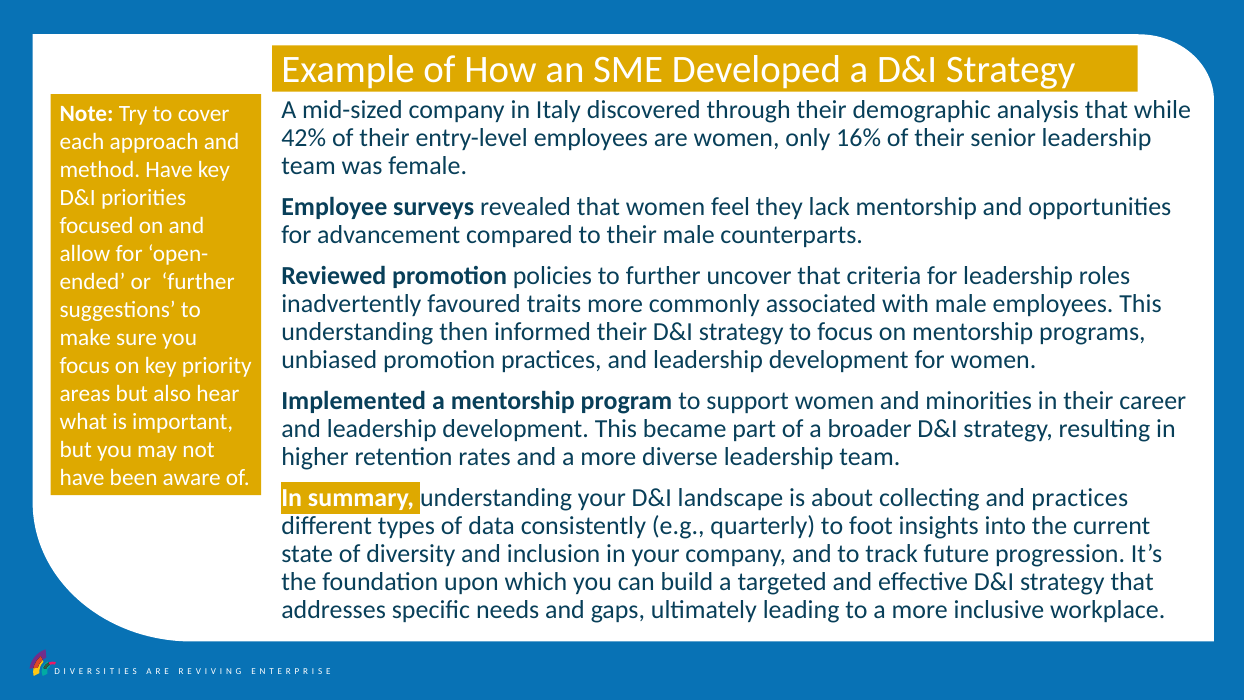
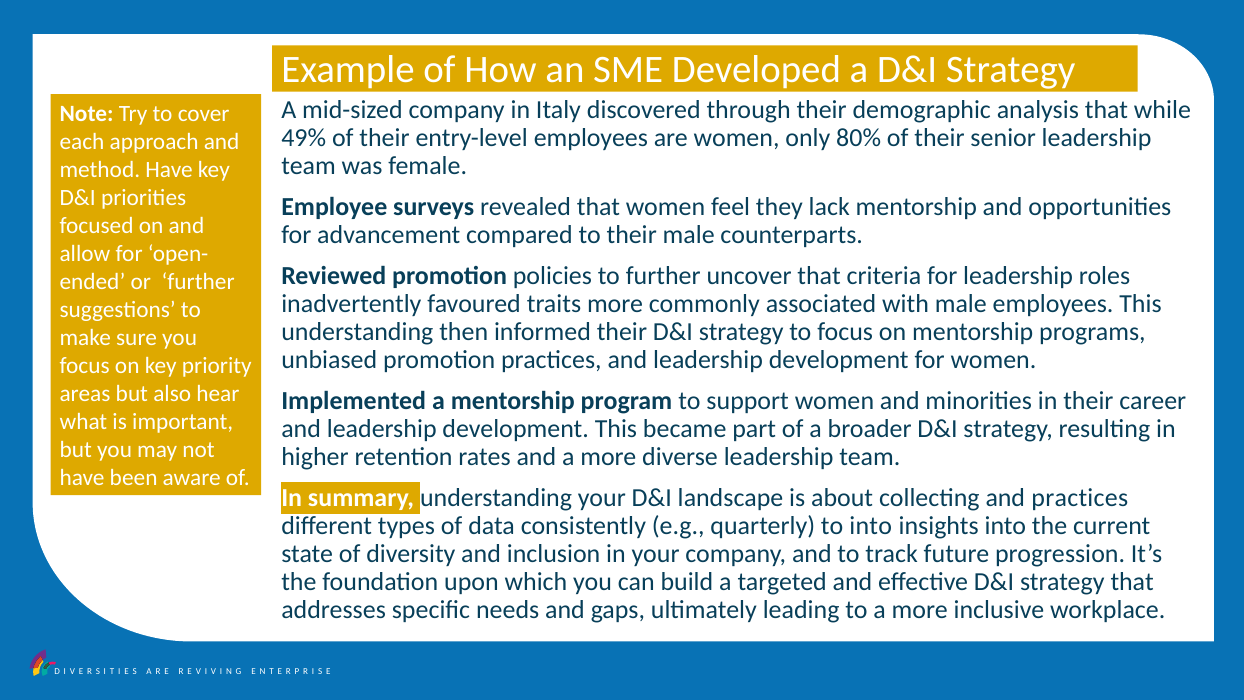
42%: 42% -> 49% (304, 138)
16%: 16% -> 80% (859, 138)
to foot: foot -> into (871, 526)
